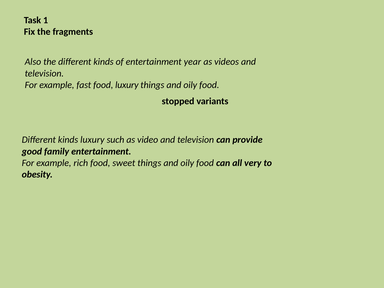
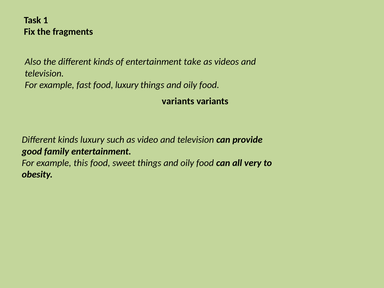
year: year -> take (192, 62)
stopped: stopped -> variants (178, 101)
rich: rich -> this (81, 163)
